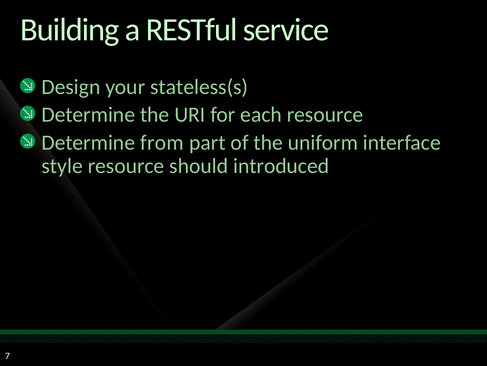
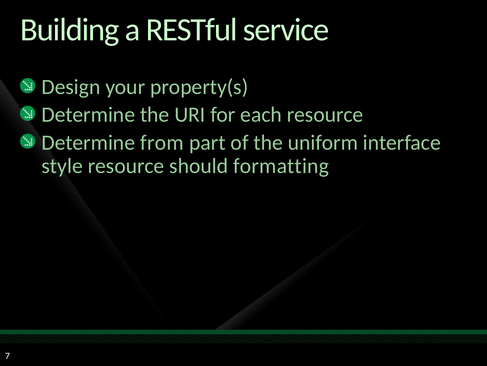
stateless(s: stateless(s -> property(s (199, 87)
introduced: introduced -> formatting (281, 166)
